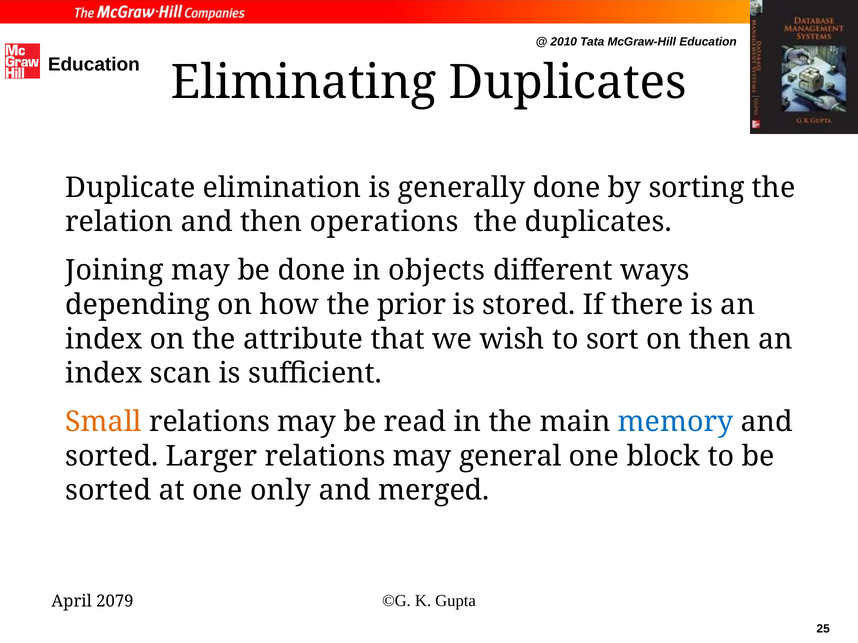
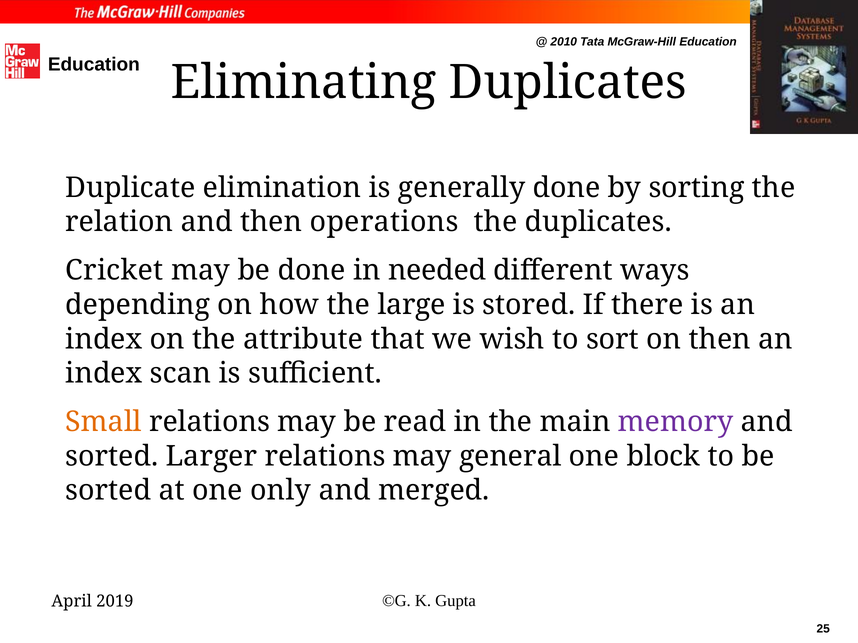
Joining: Joining -> Cricket (114, 271)
objects: objects -> needed (437, 271)
prior: prior -> large (412, 305)
memory colour: blue -> purple (676, 422)
2079: 2079 -> 2019 (115, 601)
